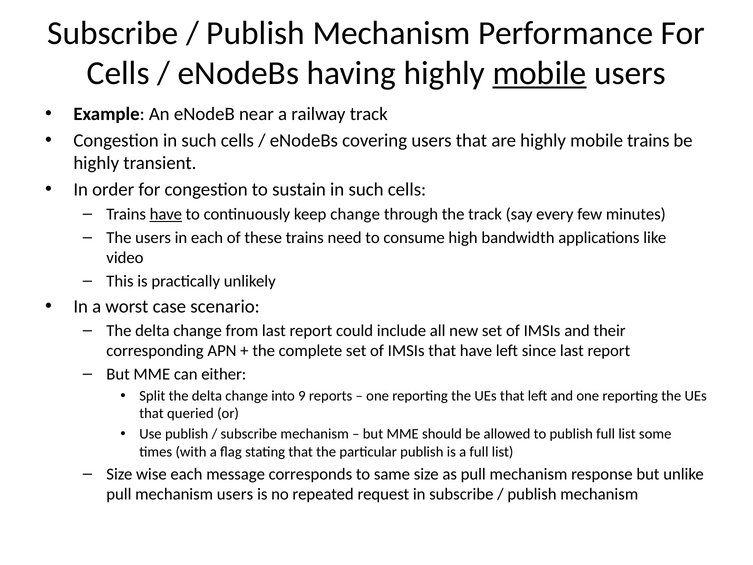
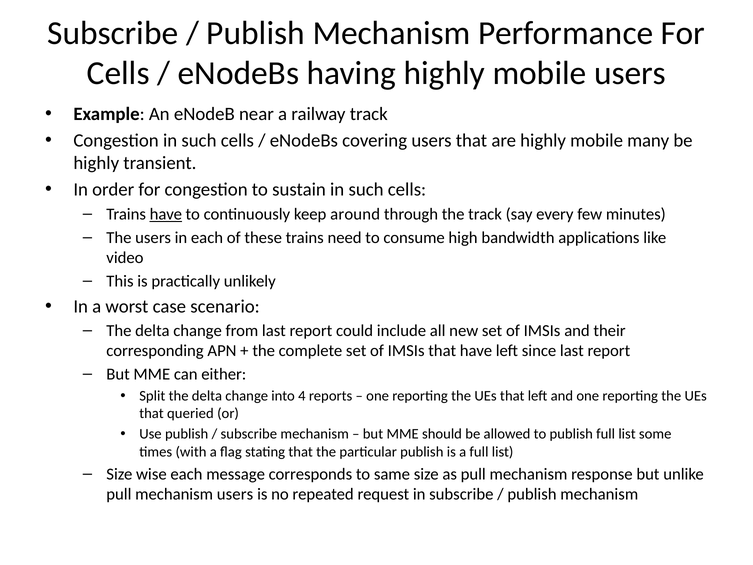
mobile underline: present -> none (540, 73)
mobile trains: trains -> many (648, 141)
keep change: change -> around (355, 214)
9: 9 -> 4 (302, 396)
